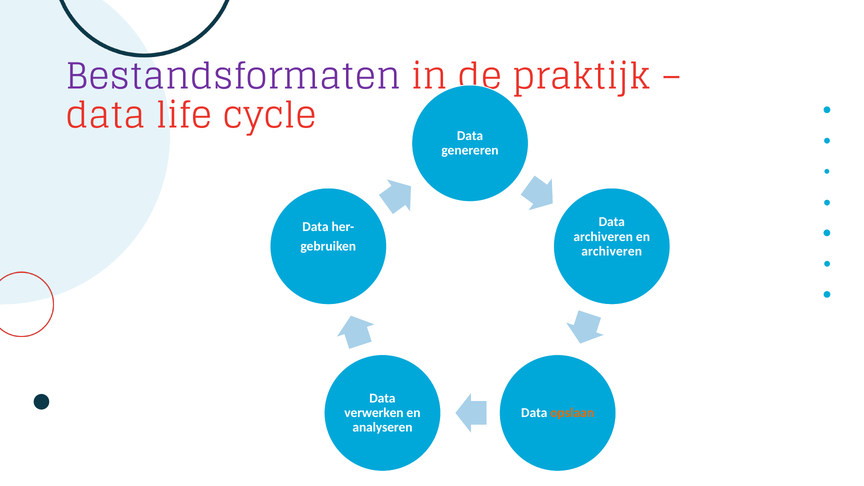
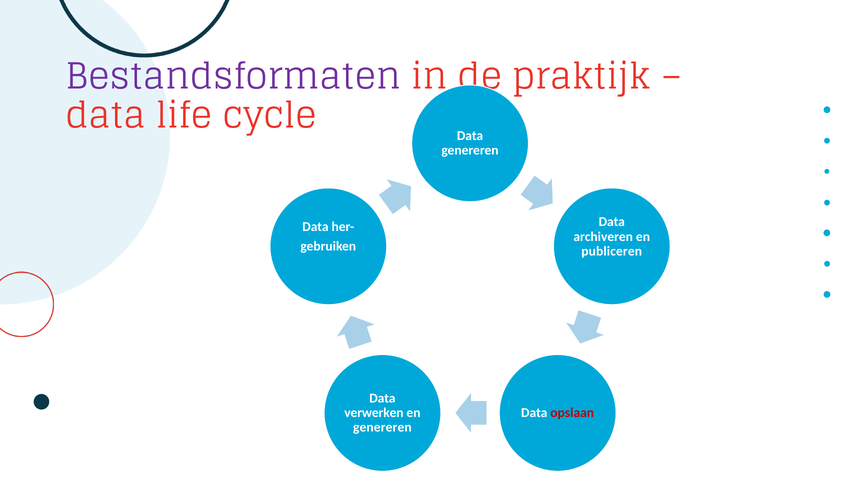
archiveren: archiveren -> publiceren (612, 251)
opslaan colour: orange -> red (572, 413)
analyseren: analyseren -> genereren (382, 427)
